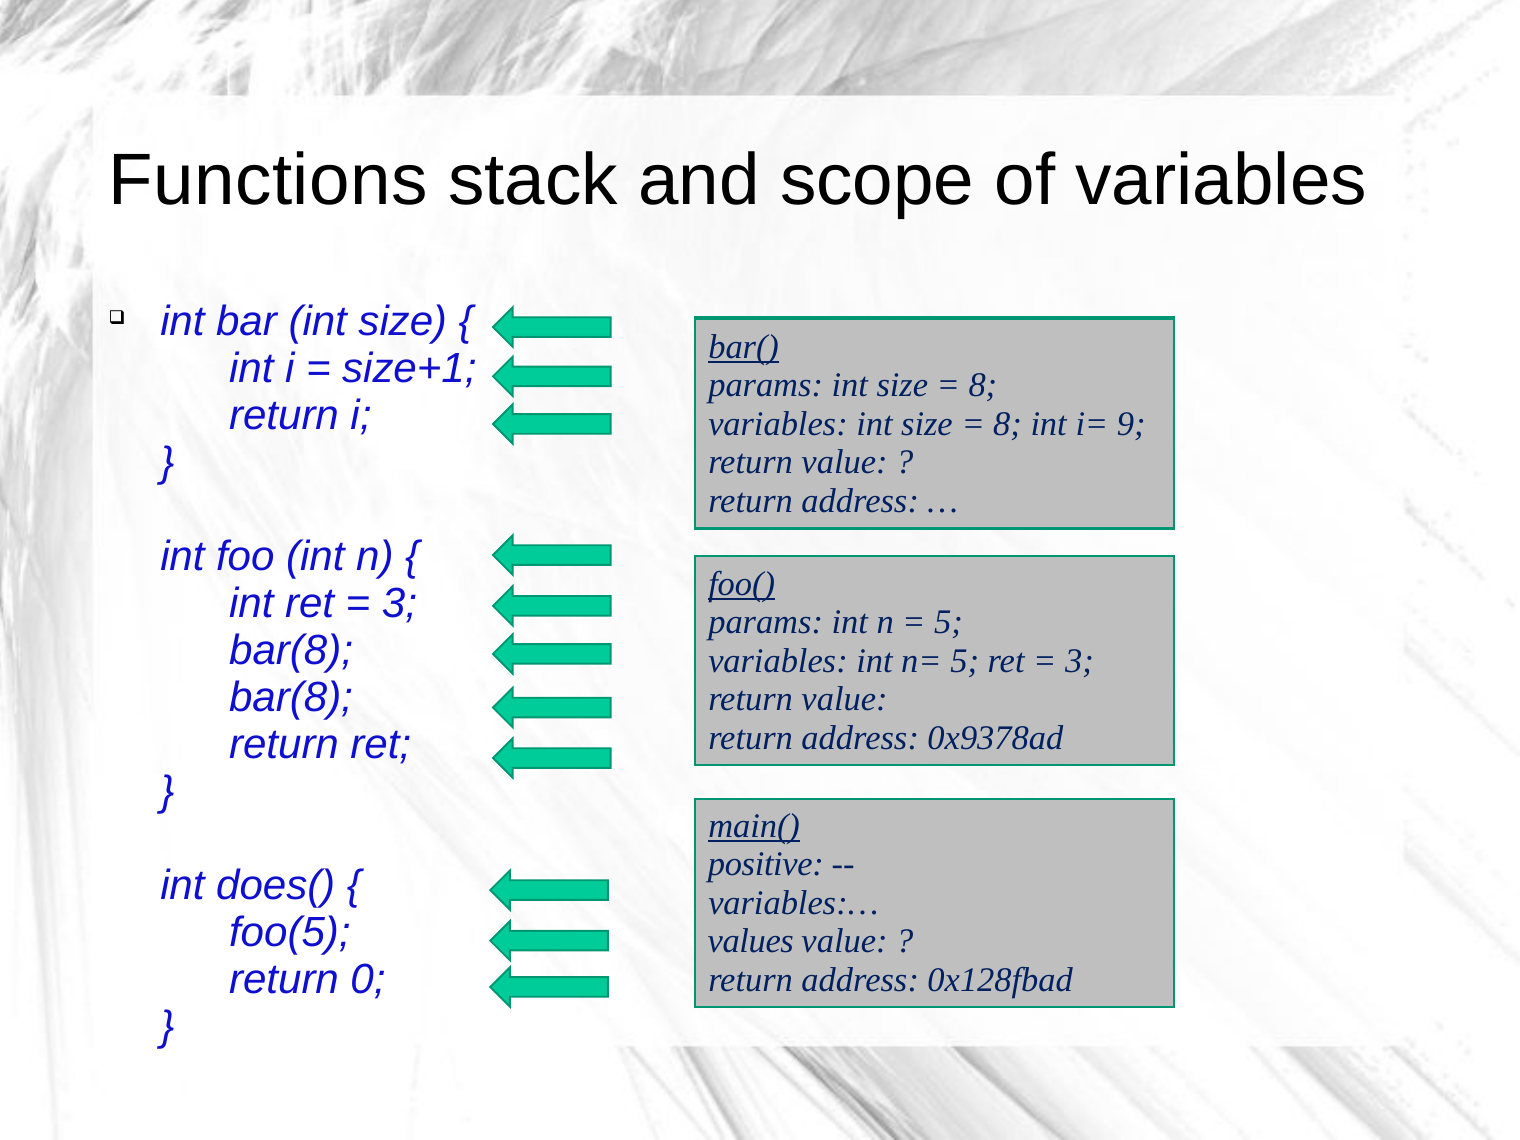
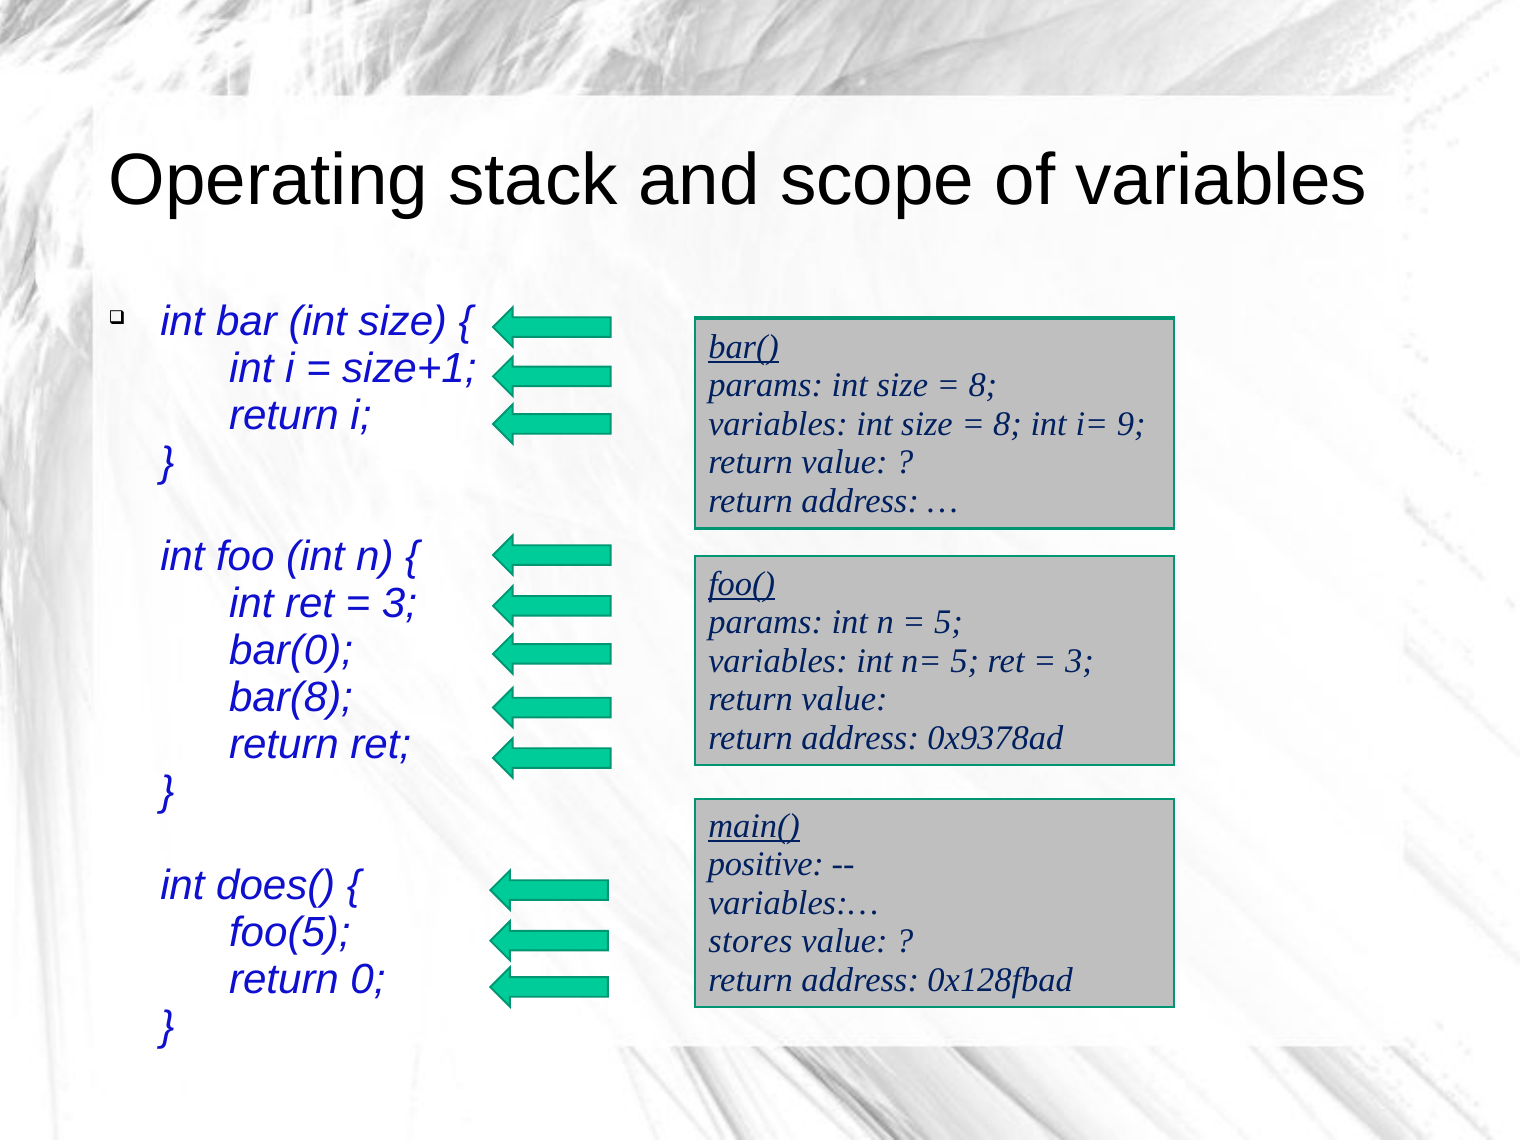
Functions: Functions -> Operating (268, 181)
bar(8: bar(8 -> bar(0 (291, 651)
values: values -> stores (750, 941)
